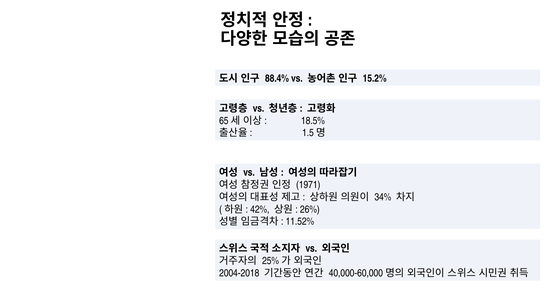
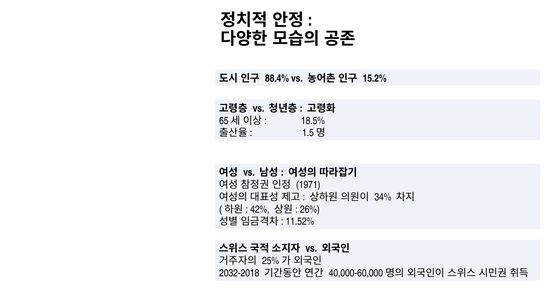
2004-2018: 2004-2018 -> 2032-2018 (239, 273)
